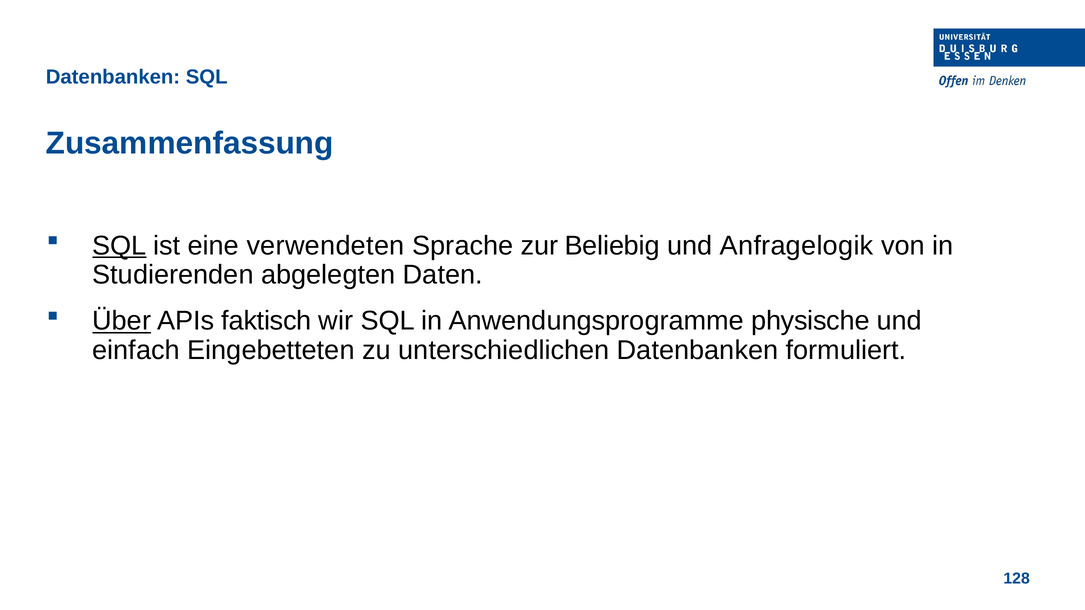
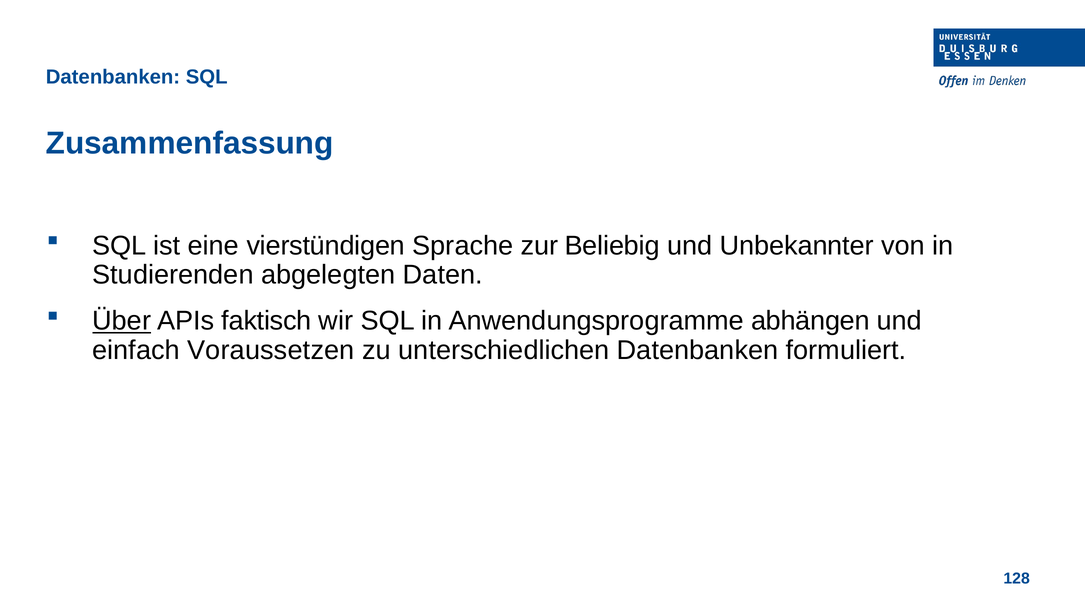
SQL underline: present -> none (119, 246)
verwendeten: verwendeten -> vierstündigen (326, 246)
Anfragelogik: Anfragelogik -> Unbekannter (797, 246)
physische: physische -> abhängen (810, 321)
Eingebetteten: Eingebetteten -> Voraussetzen (271, 350)
